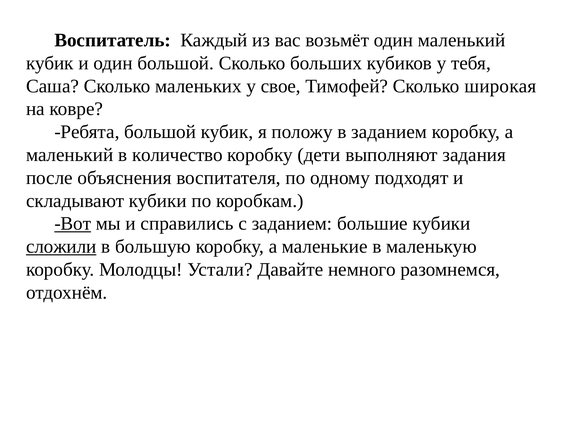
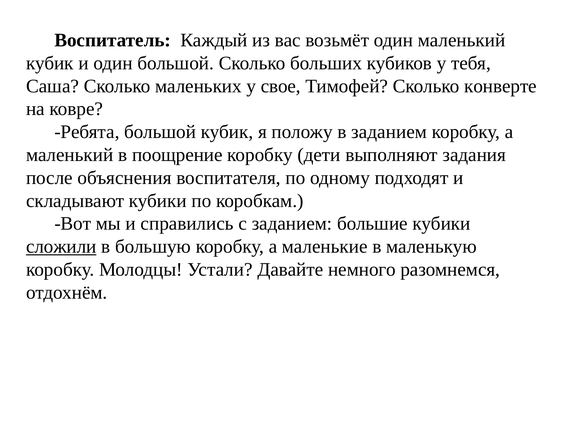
широкая: широкая -> конверте (500, 86)
количество: количество -> поощрение (177, 155)
Вот underline: present -> none (73, 224)
